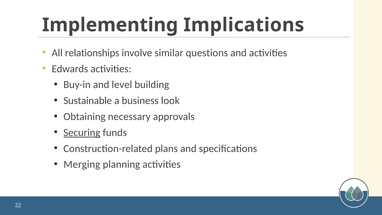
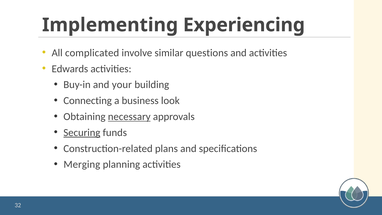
Implications: Implications -> Experiencing (244, 25)
relationships: relationships -> complicated (92, 53)
level: level -> your (122, 85)
Sustainable: Sustainable -> Connecting (88, 101)
necessary underline: none -> present (129, 117)
